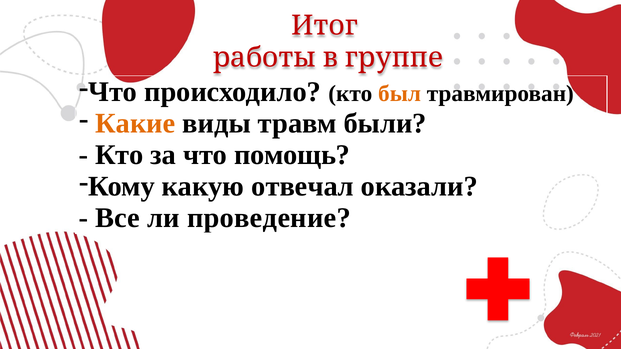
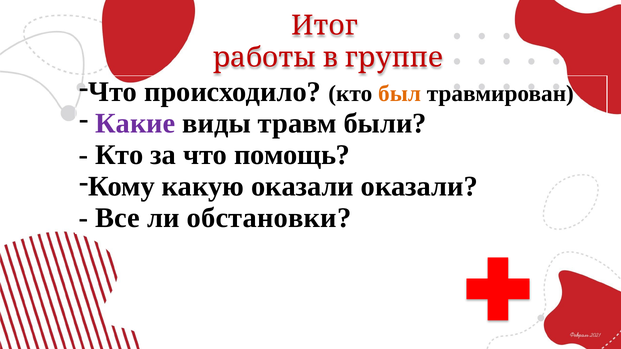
Какие colour: orange -> purple (135, 123)
какую отвечал: отвечал -> оказали (303, 186)
проведение: проведение -> обстановки (269, 218)
